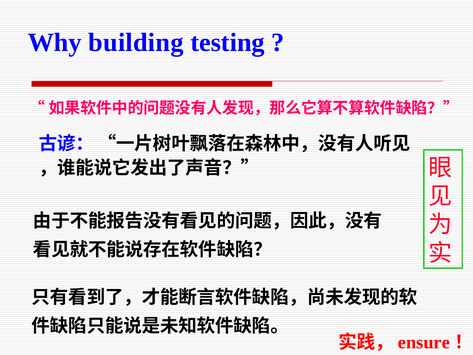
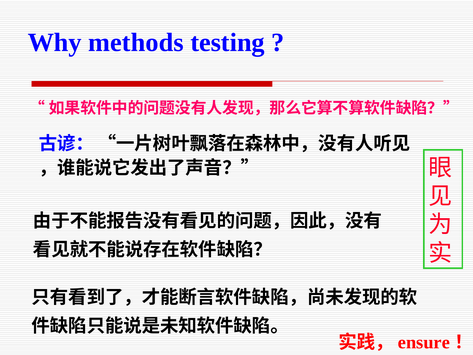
building: building -> methods (136, 43)
